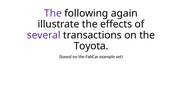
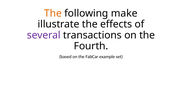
The colour: purple -> orange (53, 13)
again: again -> make (124, 13)
Toyota: Toyota -> Fourth (91, 46)
